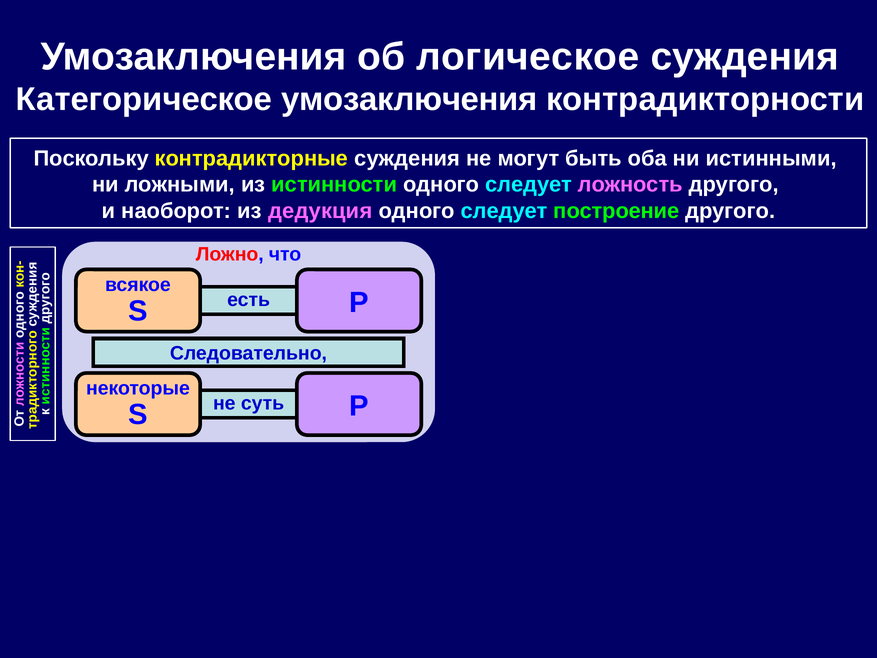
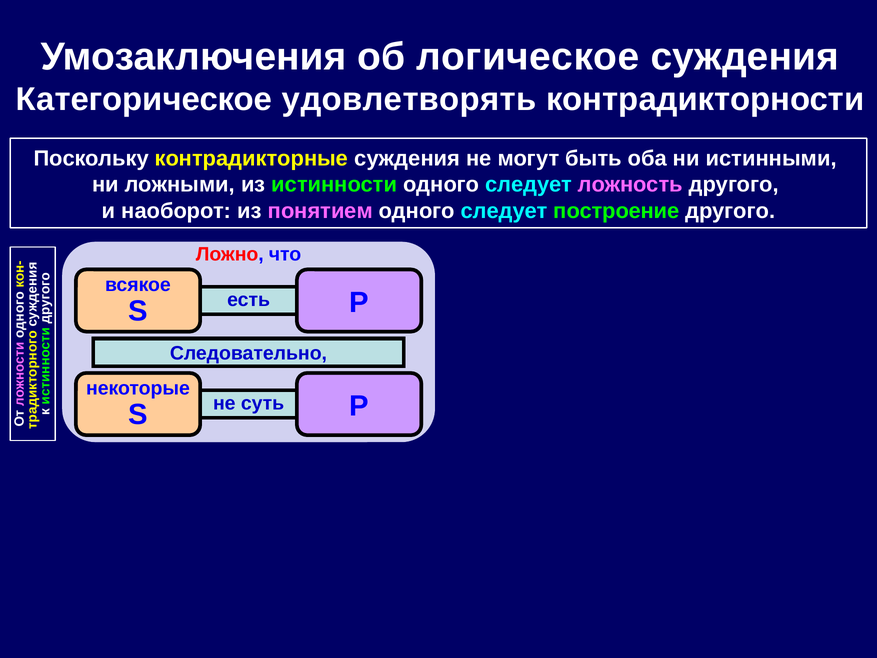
Категорическое умозаключения: умозаключения -> удовлетворять (409, 99)
дедукция: дедукция -> понятием (320, 211)
